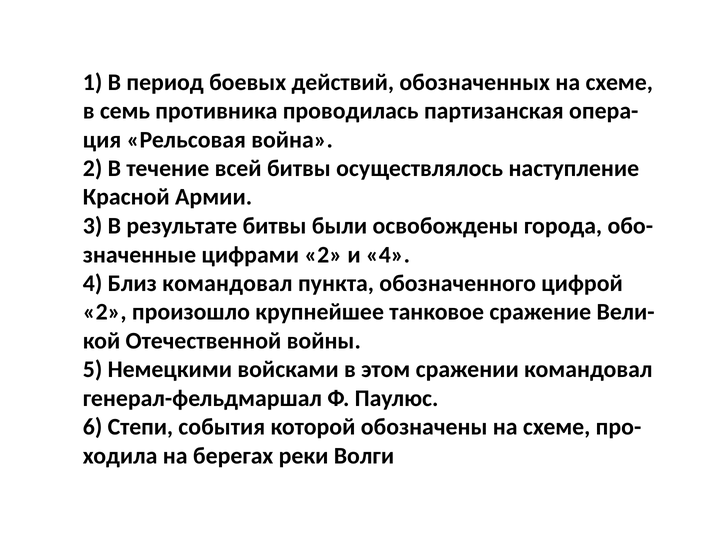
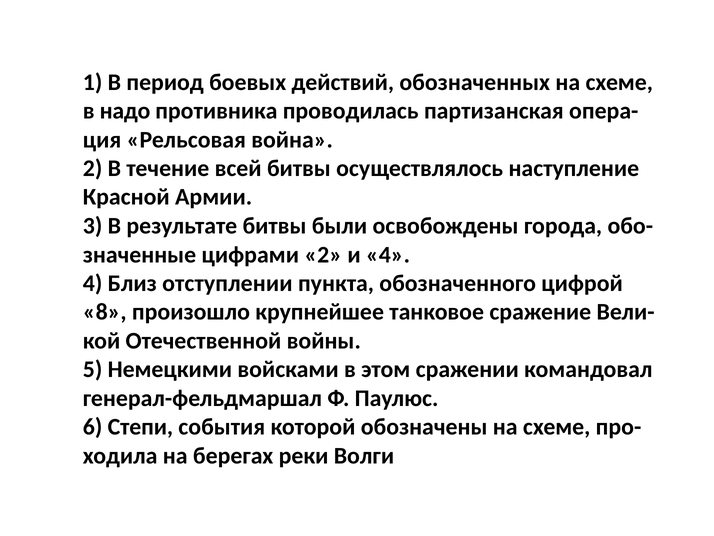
семь: семь -> надо (125, 111)
командовал: командовал -> отступлении (227, 283)
2: 2 -> 8 (105, 312)
